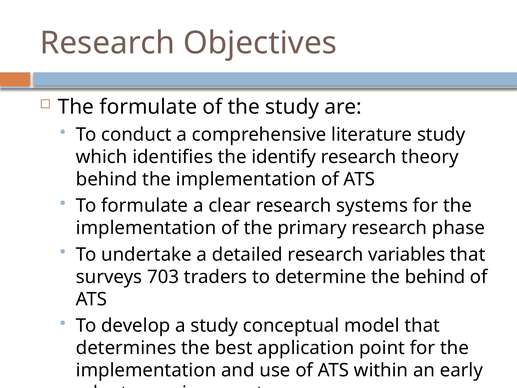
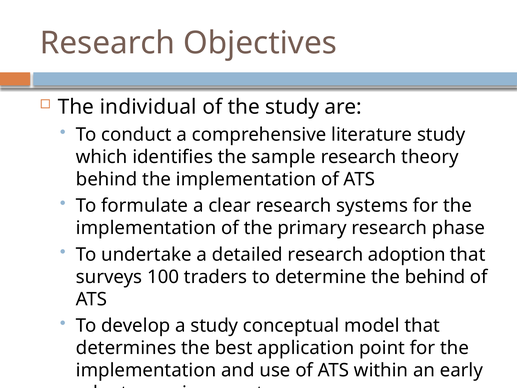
The formulate: formulate -> individual (148, 107)
identify: identify -> sample (284, 157)
variables: variables -> adoption (407, 254)
703: 703 -> 100 (163, 277)
